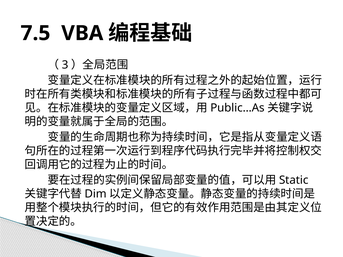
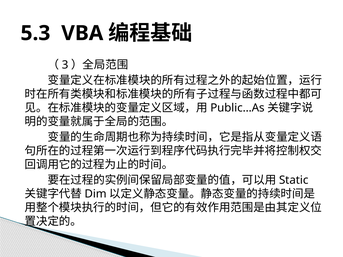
7.5: 7.5 -> 5.3 (35, 33)
